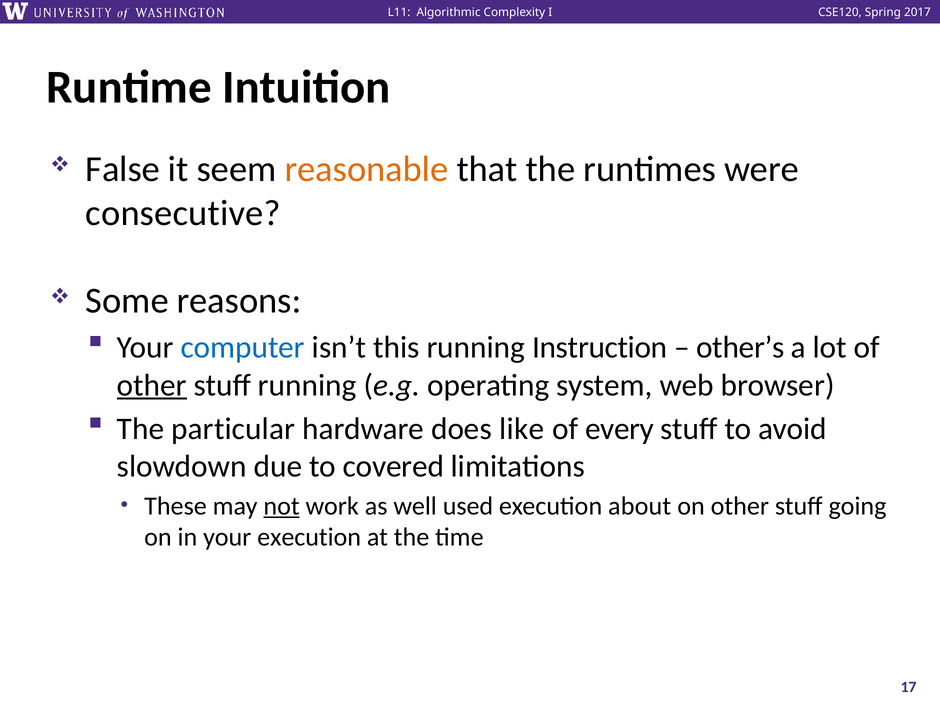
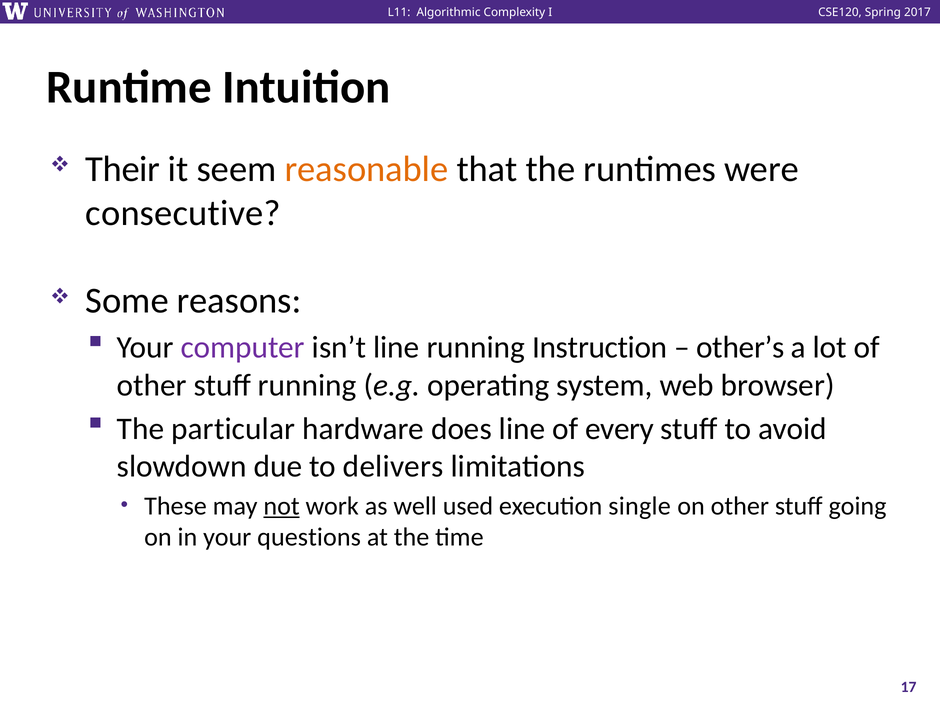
False: False -> Their (123, 169)
computer colour: blue -> purple (243, 348)
isn’t this: this -> line (396, 348)
other underline: present -> none (152, 385)
does like: like -> line (522, 429)
covered: covered -> delivers (393, 467)
about: about -> single (640, 506)
your execution: execution -> questions (309, 537)
